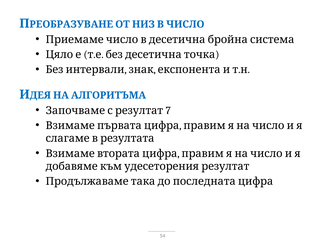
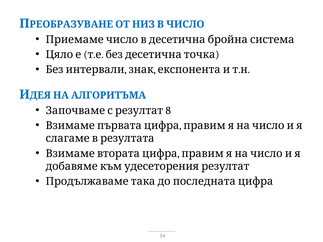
7: 7 -> 8 (168, 111)
